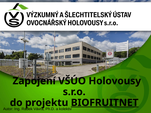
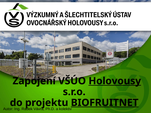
Holovousy underline: none -> present (115, 81)
